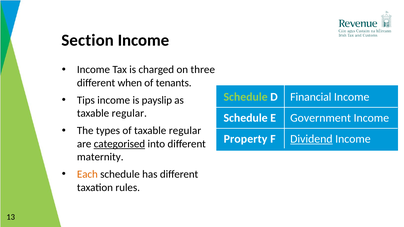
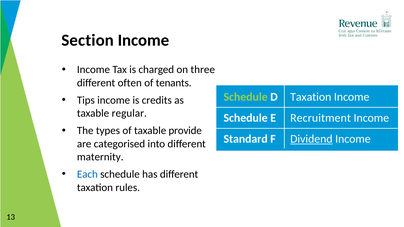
when: when -> often (130, 83)
D Financial: Financial -> Taxation (311, 97)
payslip: payslip -> credits (157, 100)
Government: Government -> Recruitment (321, 118)
of taxable regular: regular -> provide (185, 131)
Property: Property -> Standard (246, 139)
categorised underline: present -> none (119, 144)
Each colour: orange -> blue (87, 175)
